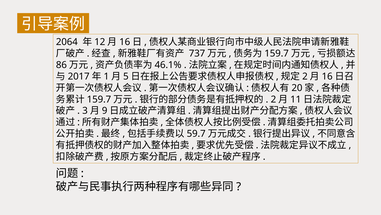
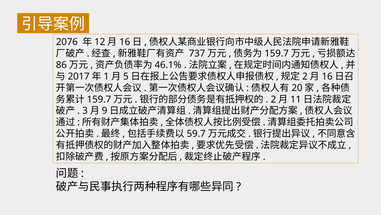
2064: 2064 -> 2076 (67, 42)
